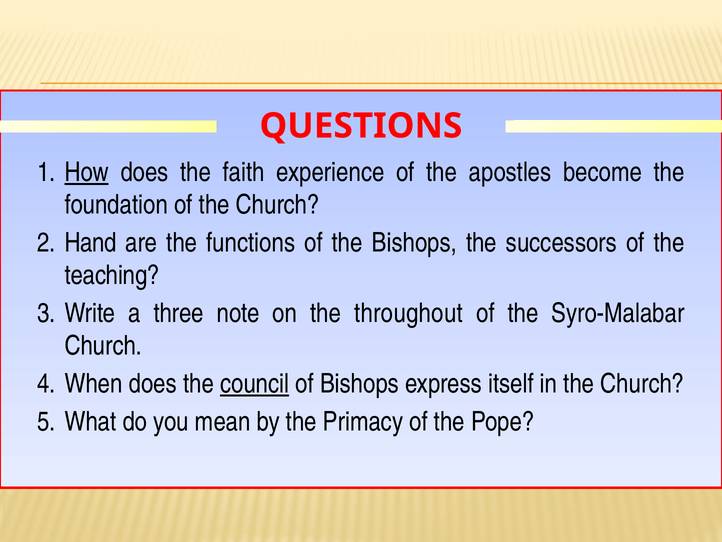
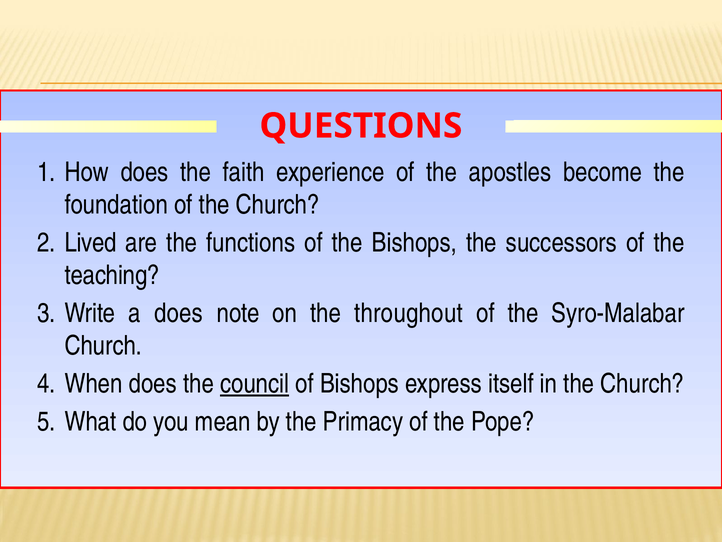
How underline: present -> none (87, 172)
Hand: Hand -> Lived (91, 243)
a three: three -> does (179, 313)
